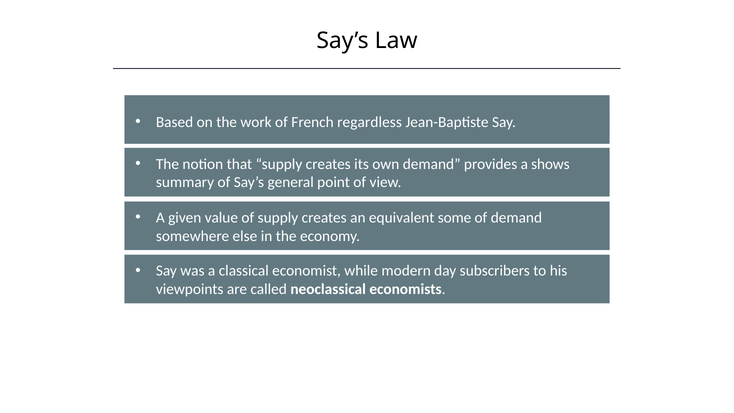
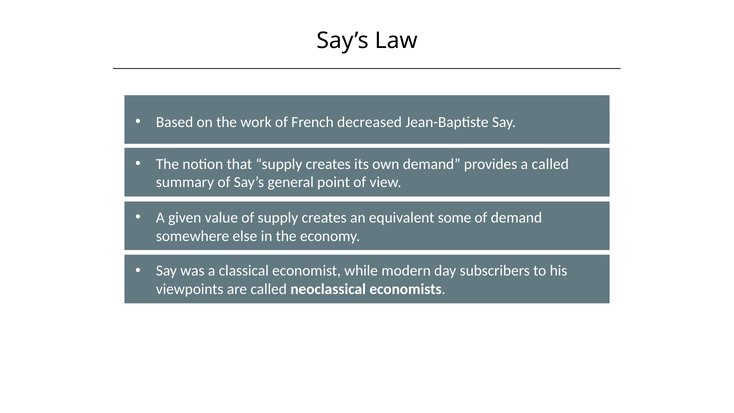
regardless: regardless -> decreased (370, 122)
a shows: shows -> called (550, 164)
